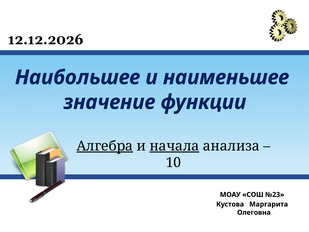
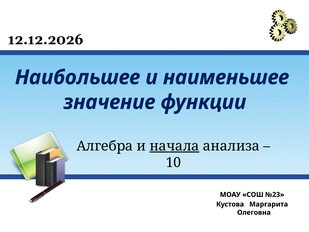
Алгебра underline: present -> none (105, 146)
